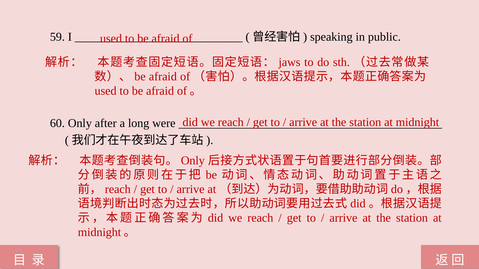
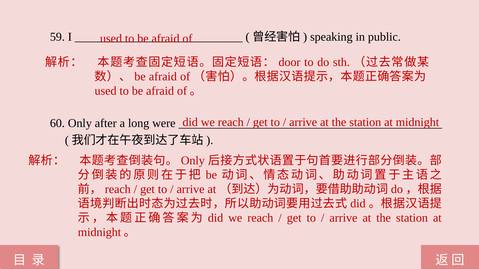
jaws: jaws -> door (290, 62)
